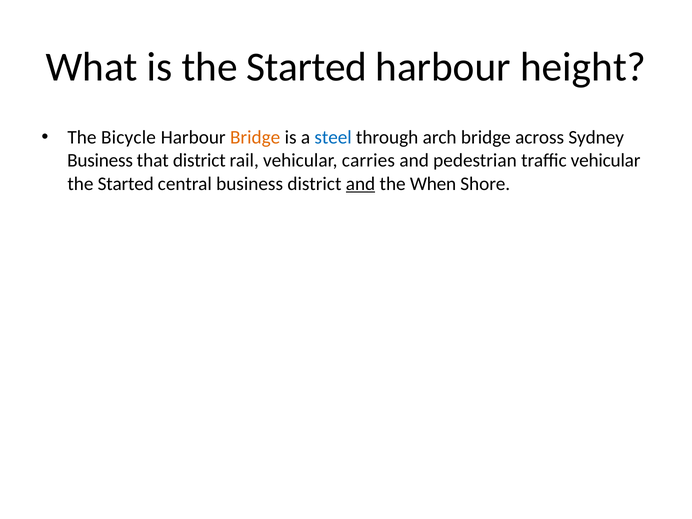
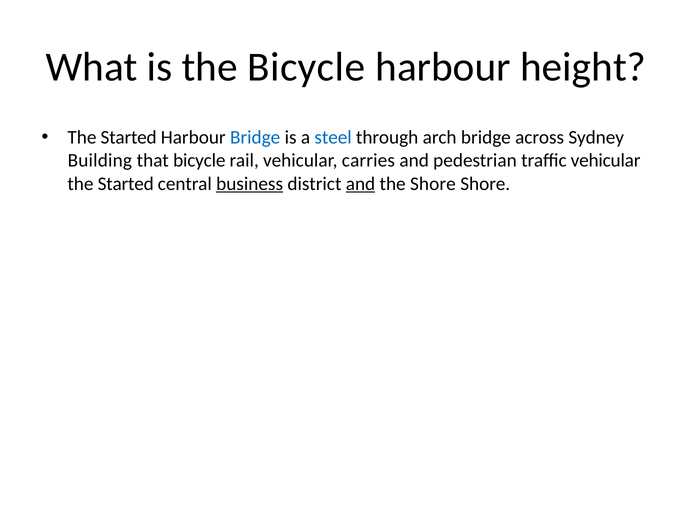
is the Started: Started -> Bicycle (306, 67)
Bicycle: Bicycle -> Started (129, 137)
Bridge colour: orange -> blue (255, 137)
Business: Business -> Building (100, 161)
that district: district -> bicycle (199, 161)
business underline: none -> present (250, 184)
the When: When -> Shore (433, 184)
